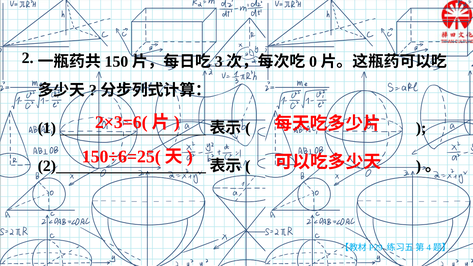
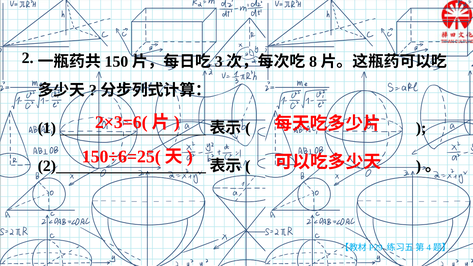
0: 0 -> 8 (313, 62)
